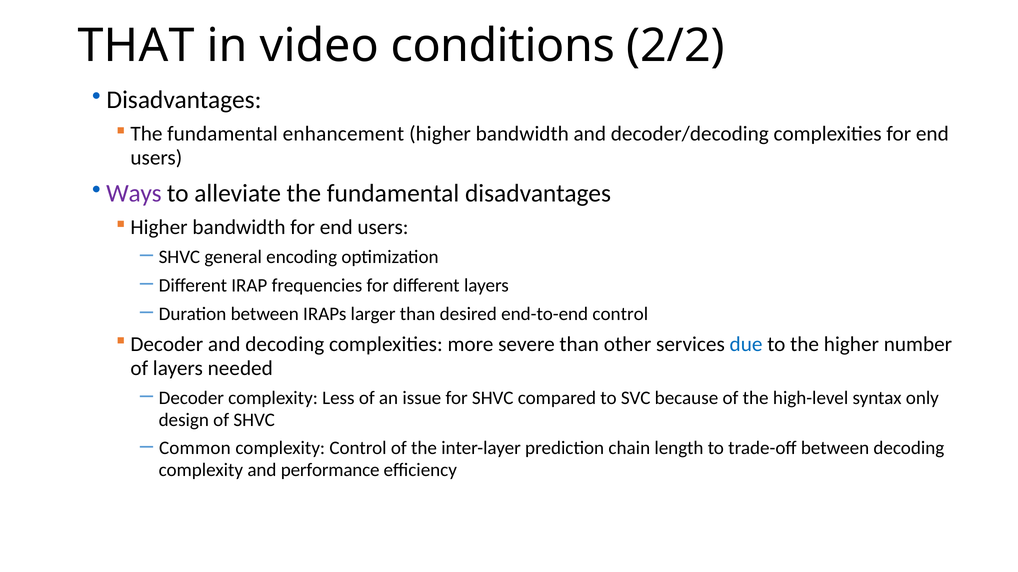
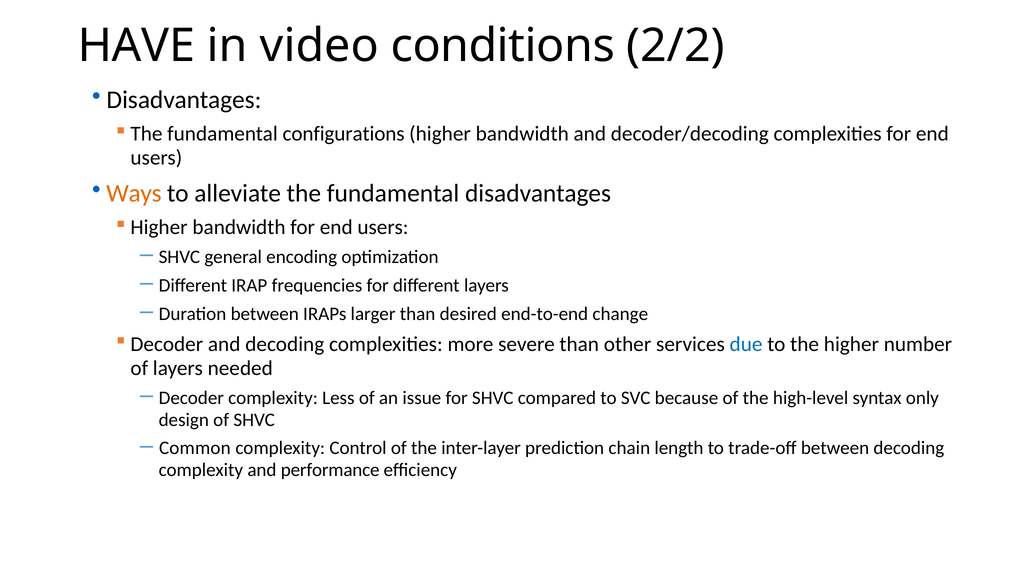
THAT: THAT -> HAVE (136, 46)
enhancement: enhancement -> configurations (344, 134)
Ways colour: purple -> orange (134, 194)
end-to-end control: control -> change (620, 314)
